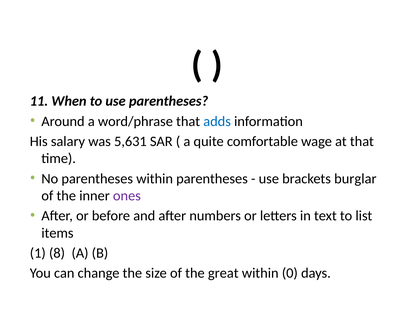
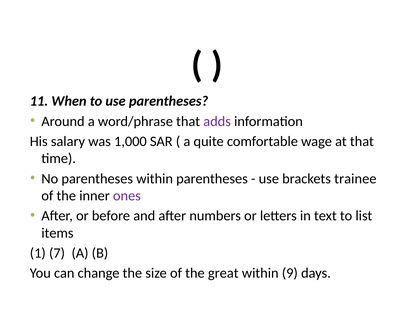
adds colour: blue -> purple (217, 121)
5,631: 5,631 -> 1,000 (130, 142)
burglar: burglar -> trainee (355, 179)
8: 8 -> 7 (57, 254)
0: 0 -> 9 (290, 274)
